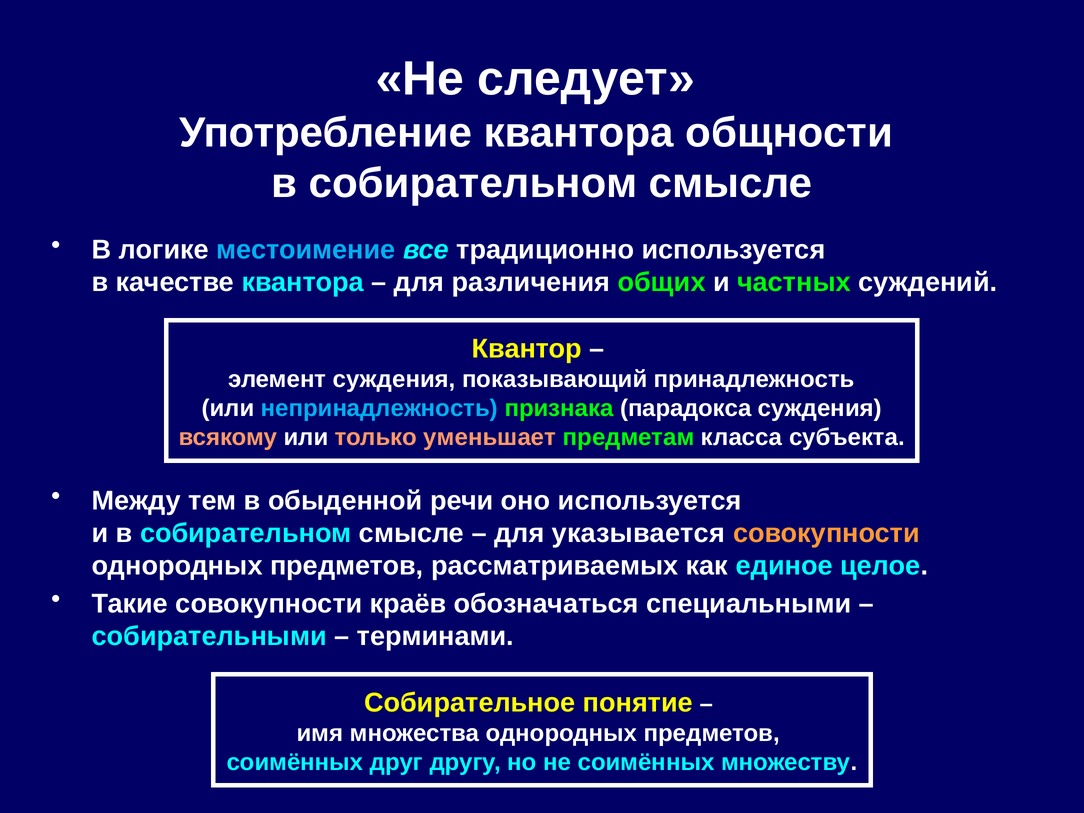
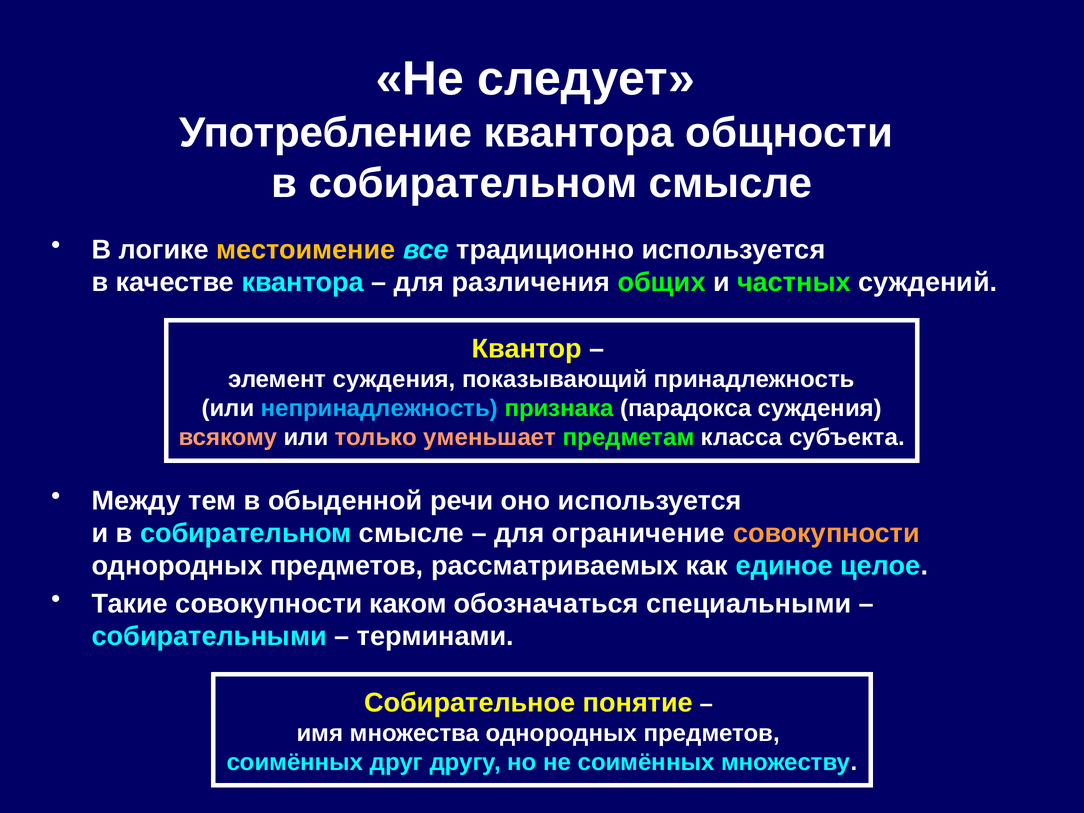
местоимение colour: light blue -> yellow (306, 250)
указывается: указывается -> ограничение (638, 533)
краёв: краёв -> каком (408, 604)
